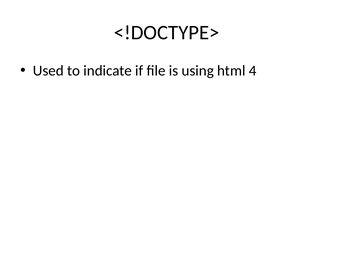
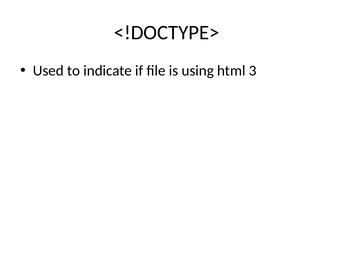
4: 4 -> 3 (253, 71)
